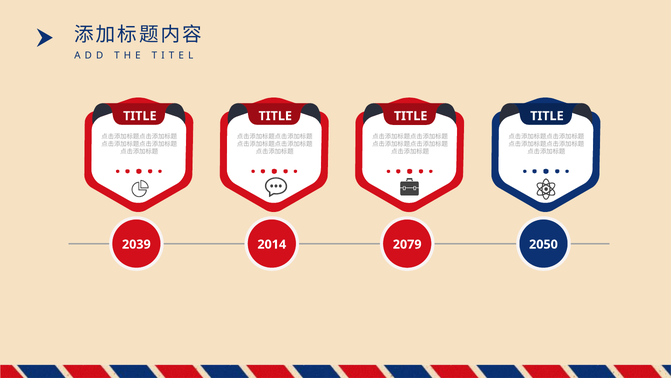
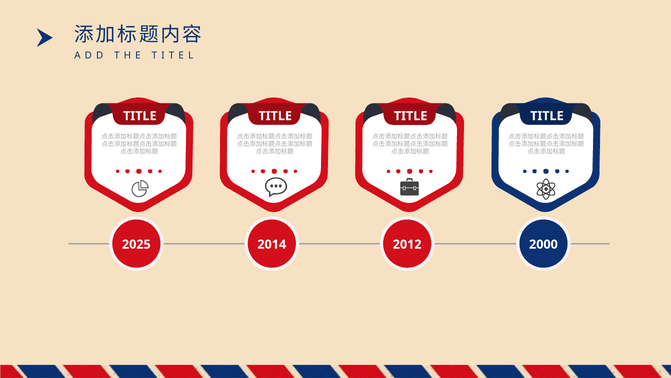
2039: 2039 -> 2025 (136, 244)
2050: 2050 -> 2000 (543, 244)
2079: 2079 -> 2012 (407, 244)
